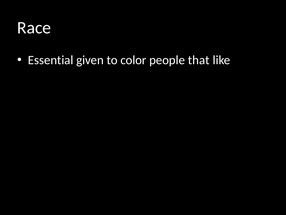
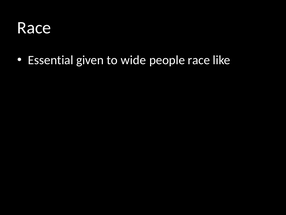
color: color -> wide (133, 60)
people that: that -> race (199, 60)
